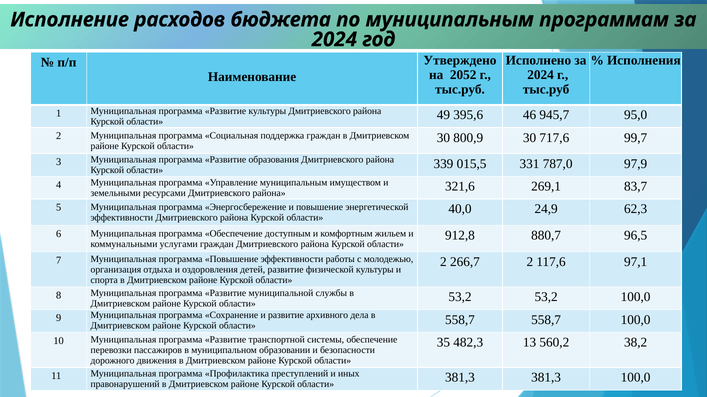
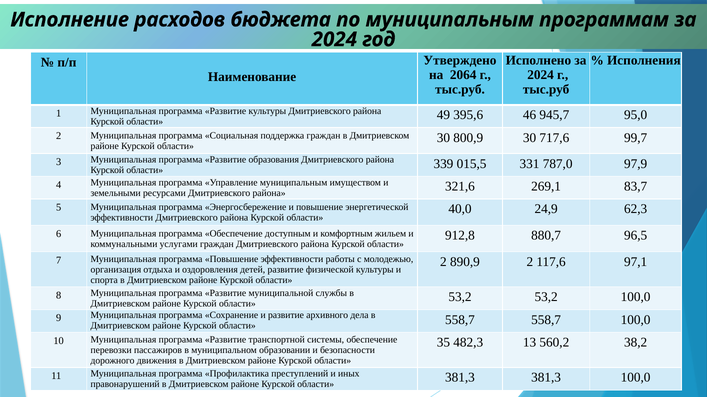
2052: 2052 -> 2064 (463, 75)
266,7: 266,7 -> 890,9 (465, 262)
